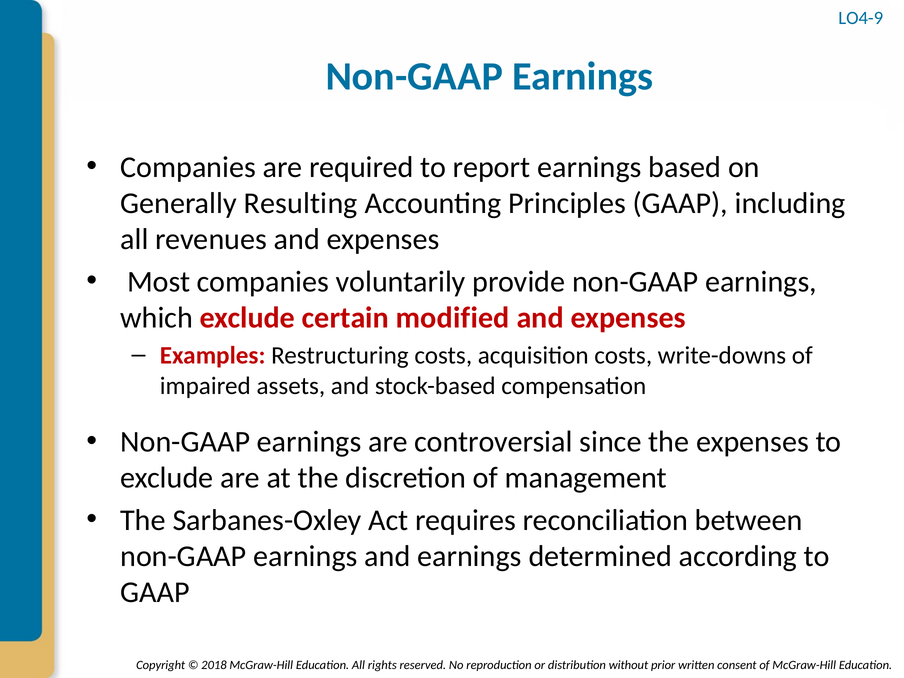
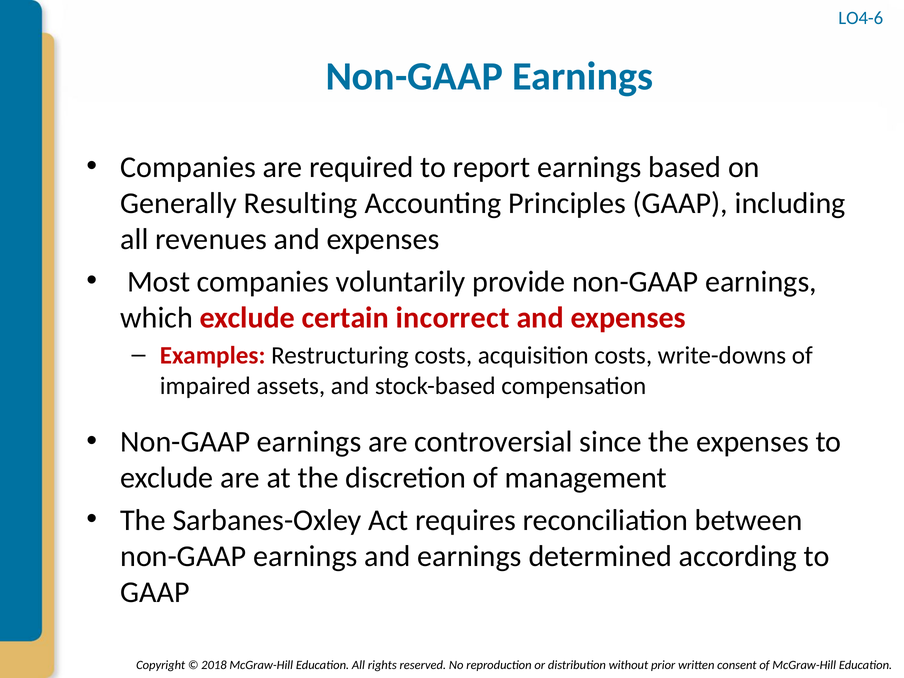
LO4-9: LO4-9 -> LO4-6 (861, 18)
modified: modified -> incorrect (453, 318)
